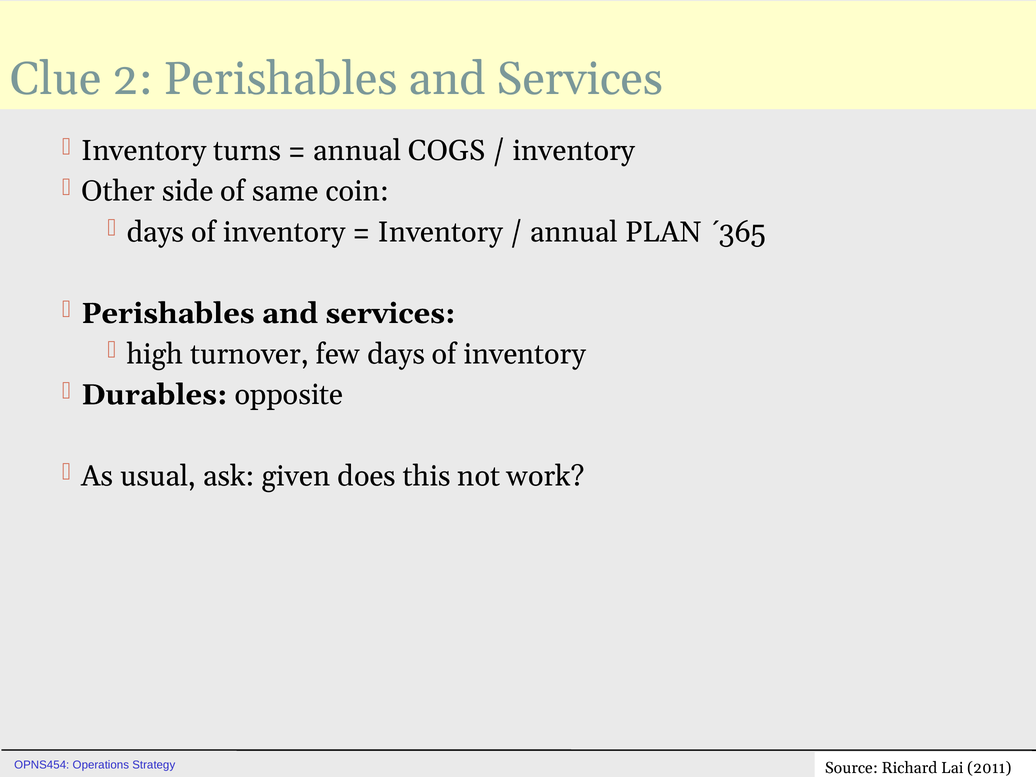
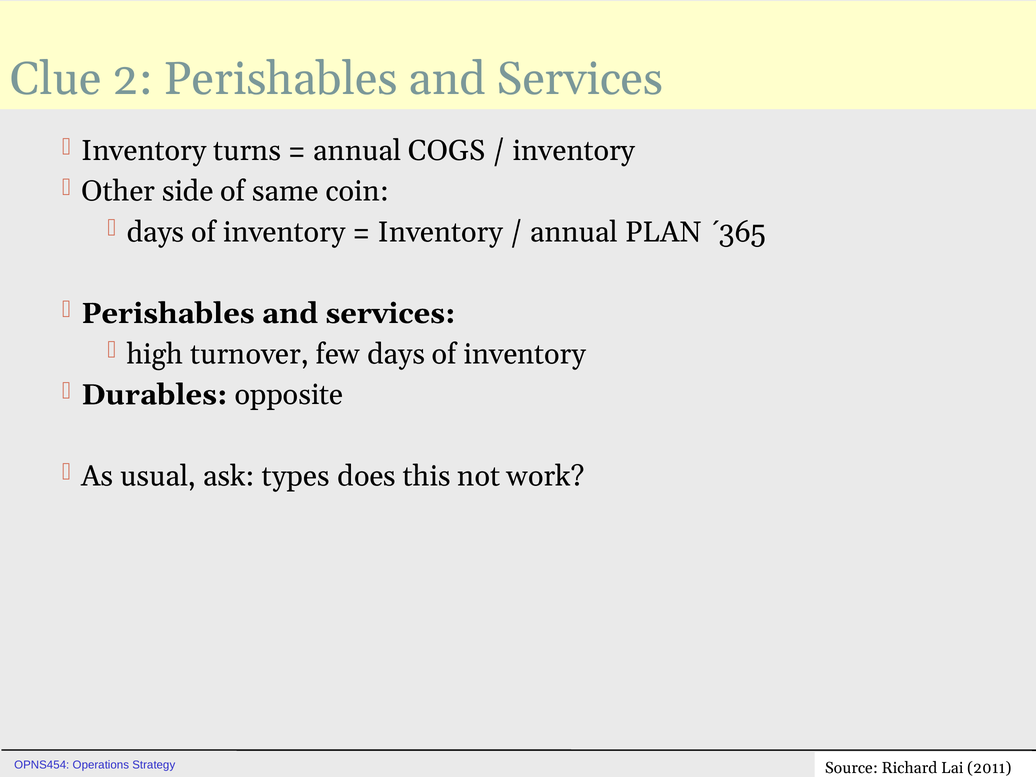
given: given -> types (296, 476)
